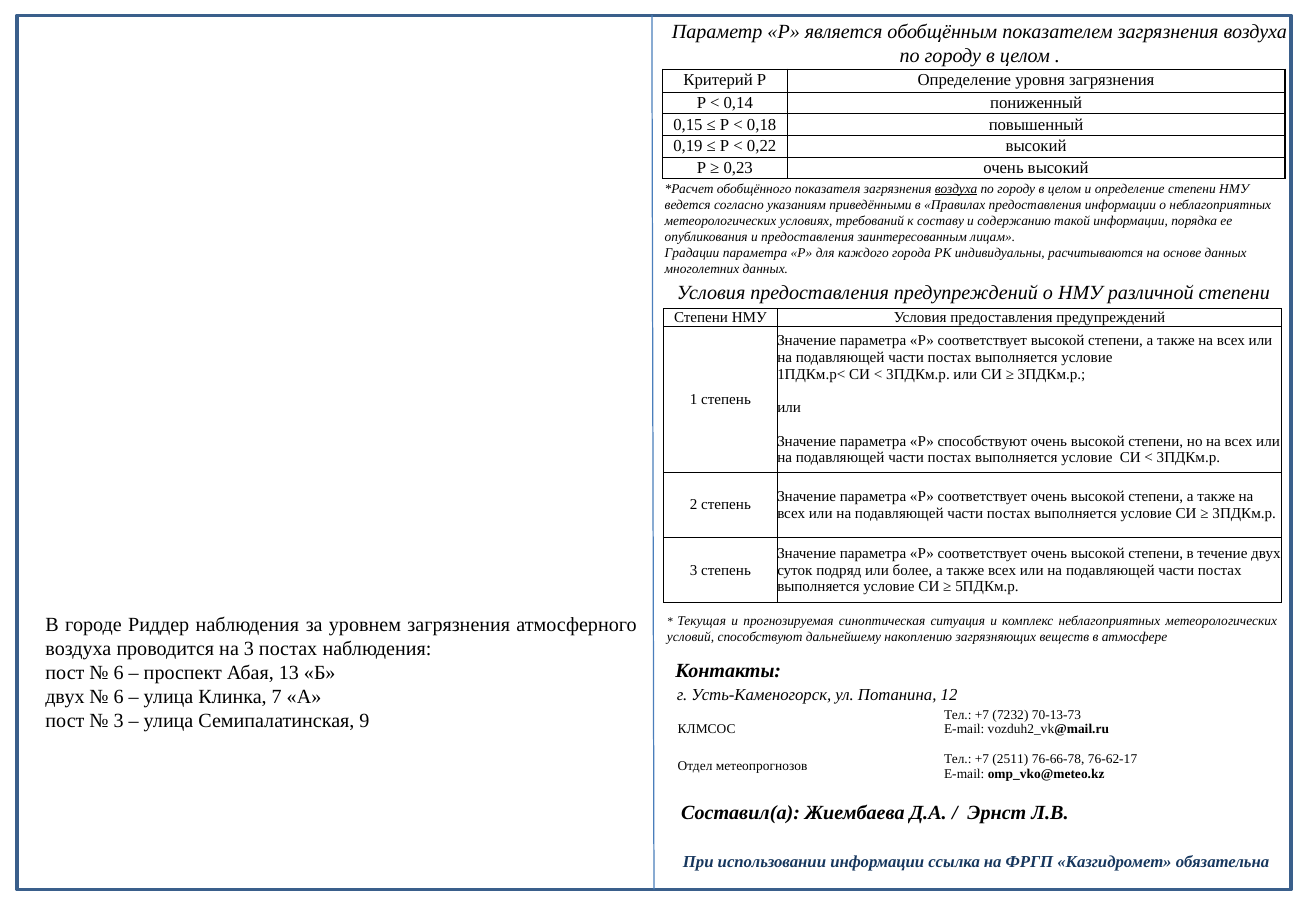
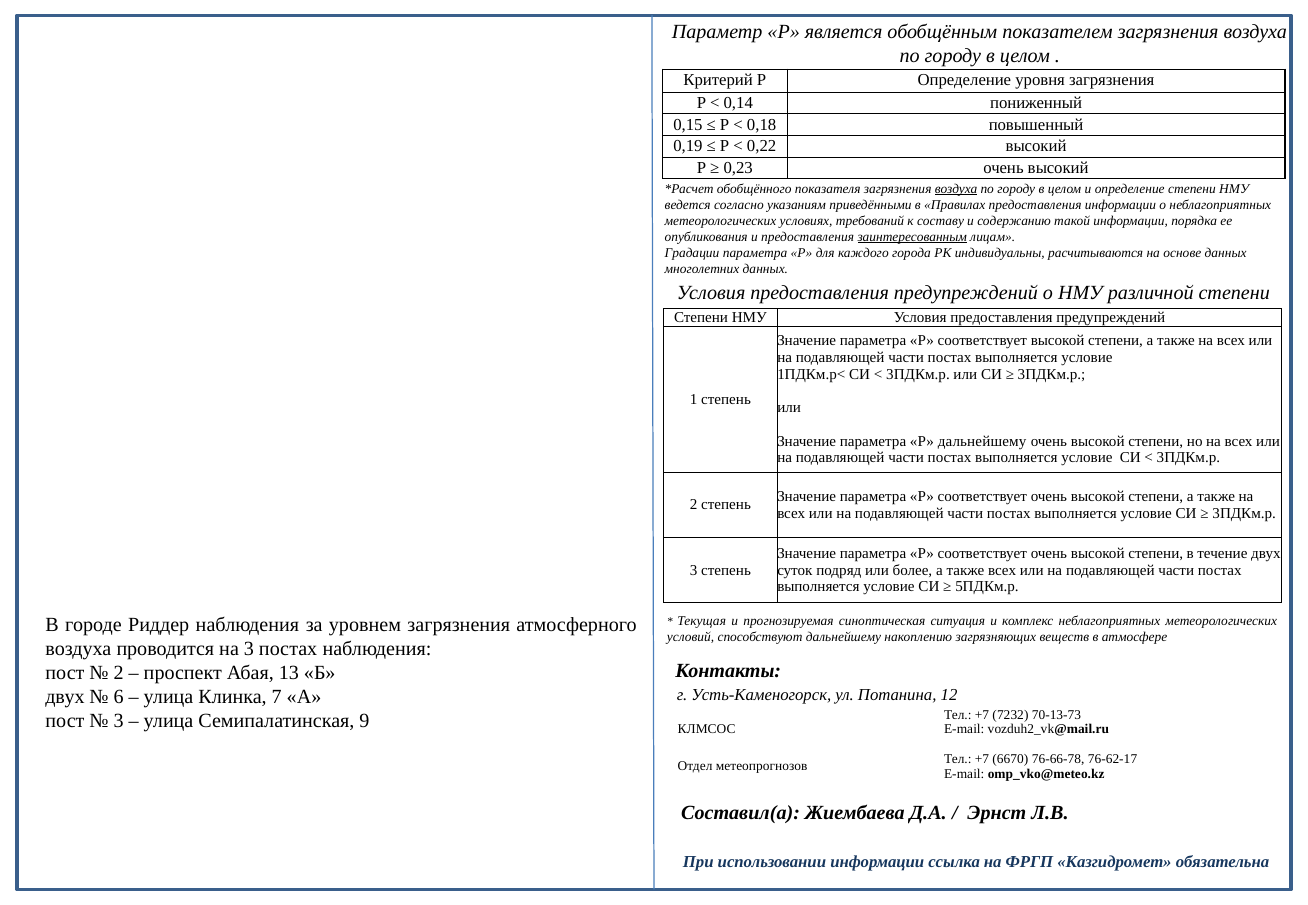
заинтересованным underline: none -> present (912, 237)
Р способствуют: способствуют -> дальнейшему (982, 442)
6: 6 -> 2 (119, 673)
2511: 2511 -> 6670 (1010, 759)
